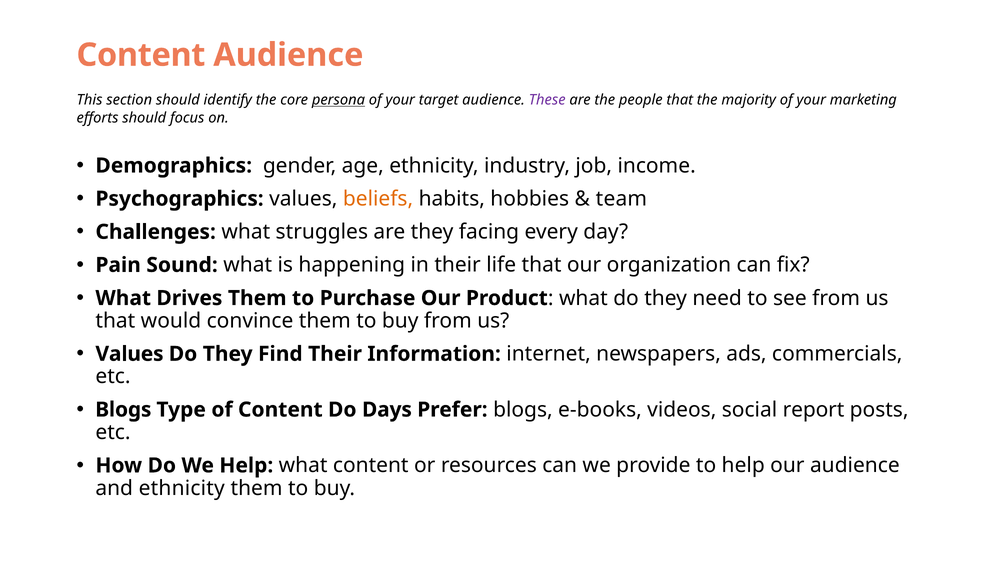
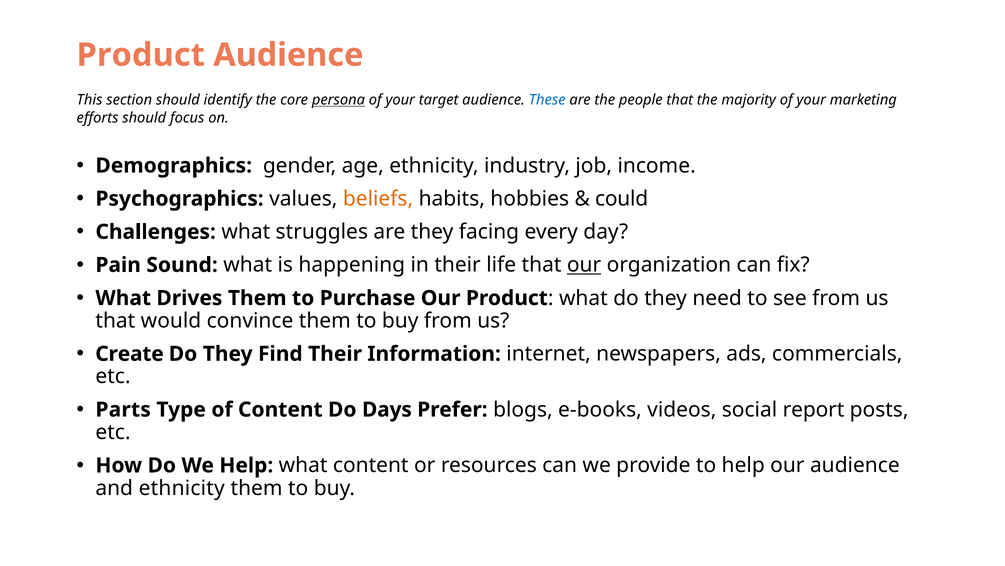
Content: Content -> Product (141, 55)
These colour: purple -> blue (547, 100)
team: team -> could (622, 199)
our underline: none -> present (584, 265)
Values: Values -> Create (130, 353)
Blogs: Blogs -> Parts (123, 409)
